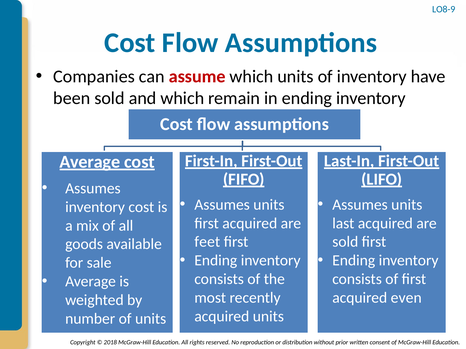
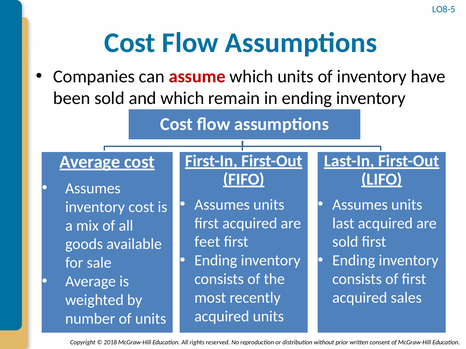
LO8-9: LO8-9 -> LO8-5 (444, 9)
even: even -> sales (406, 298)
